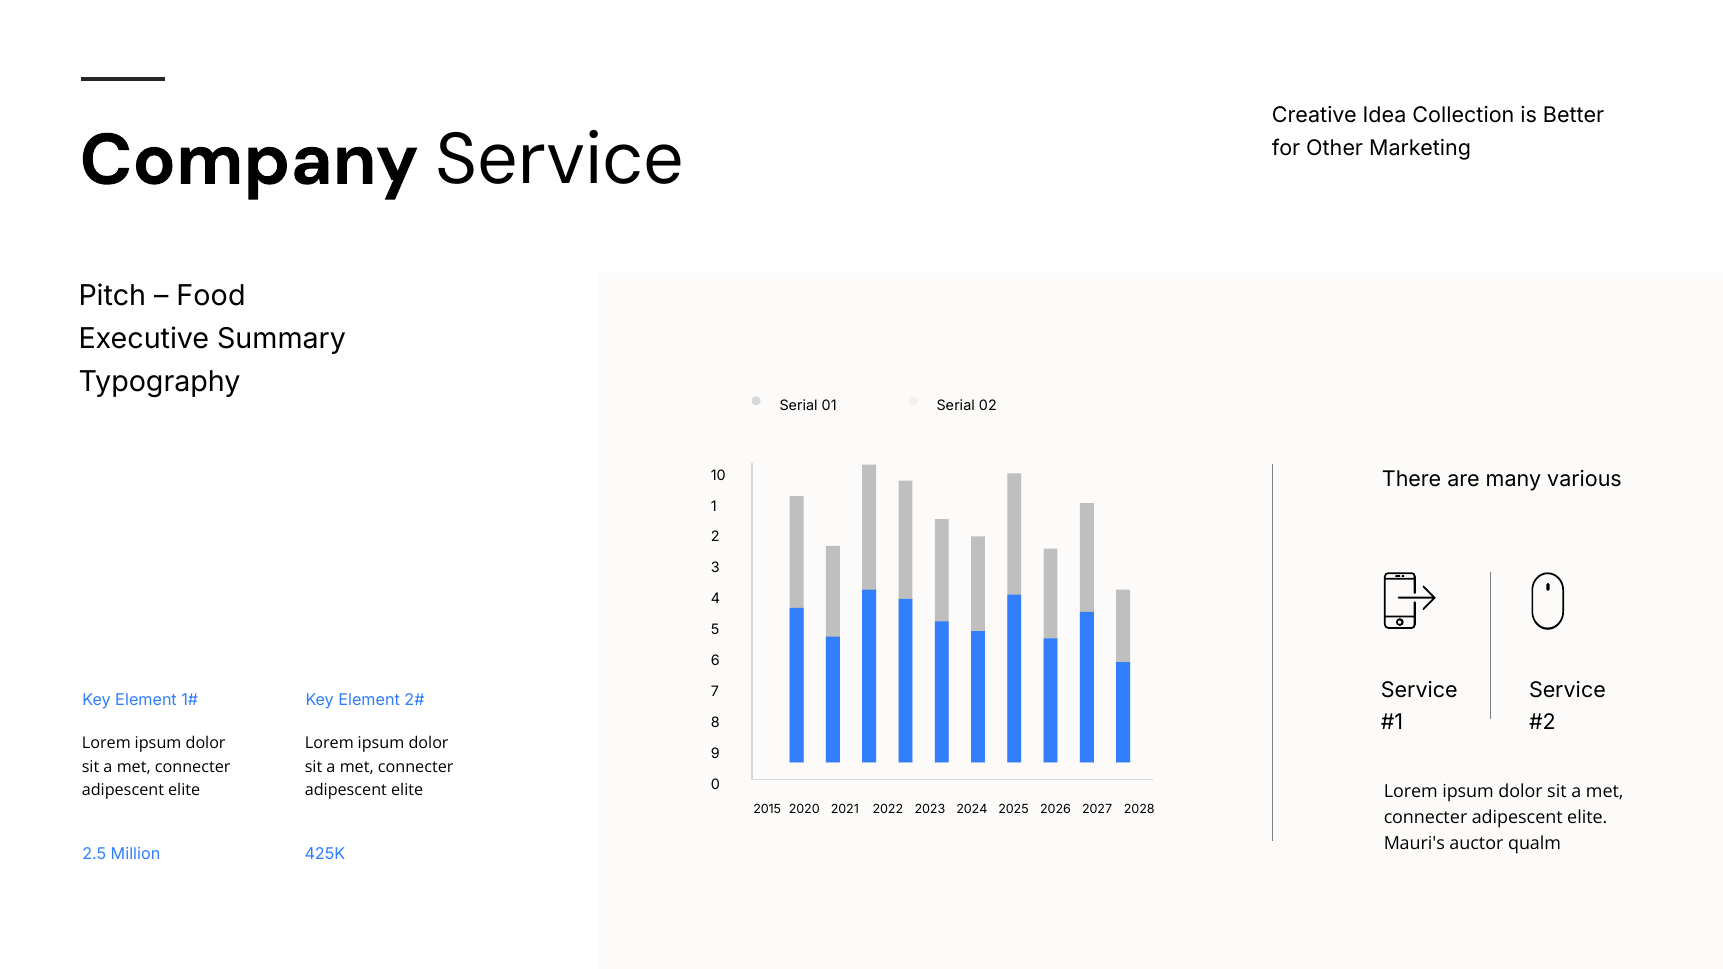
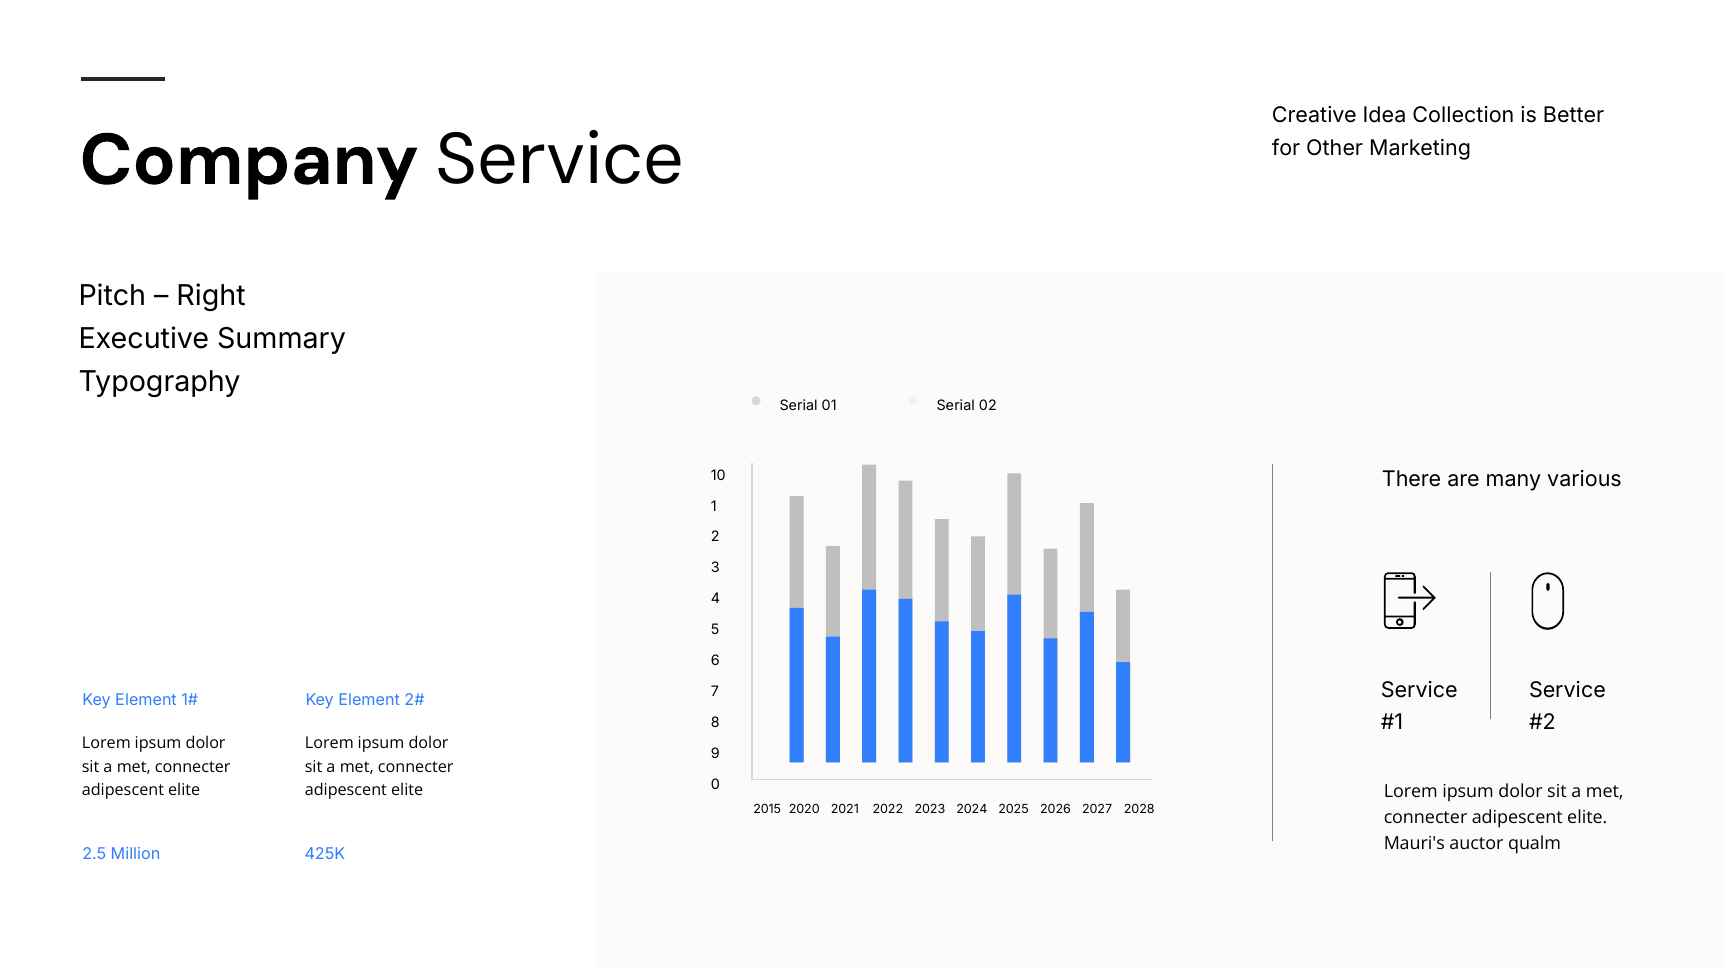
Food: Food -> Right (211, 296)
